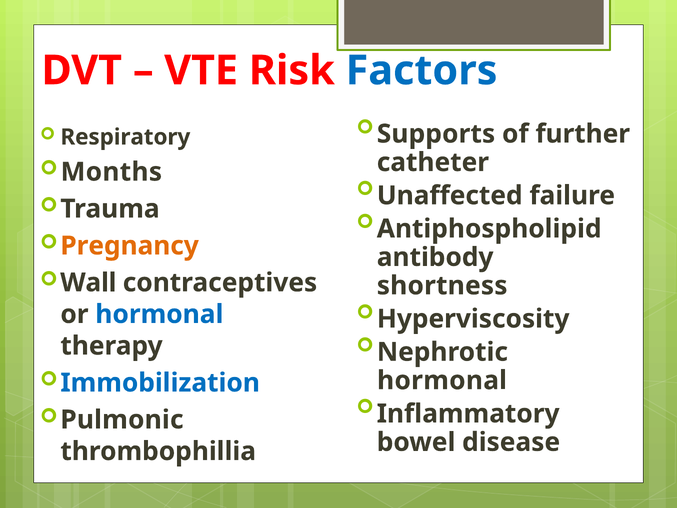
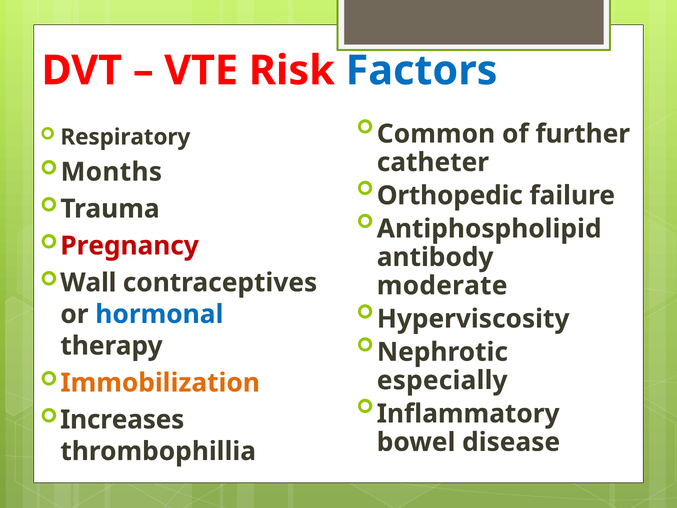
Supports: Supports -> Common (436, 134)
Unaffected: Unaffected -> Orthopedic (450, 195)
Pregnancy colour: orange -> red (130, 246)
shortness: shortness -> moderate (442, 286)
Immobilization colour: blue -> orange (160, 383)
hormonal: hormonal -> especially (442, 380)
Pulmonic: Pulmonic -> Increases (122, 420)
